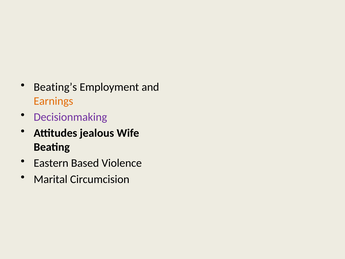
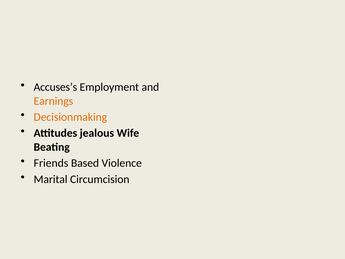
Beating’s: Beating’s -> Accuses’s (55, 87)
Decisionmaking colour: purple -> orange (70, 117)
Eastern: Eastern -> Friends (51, 163)
